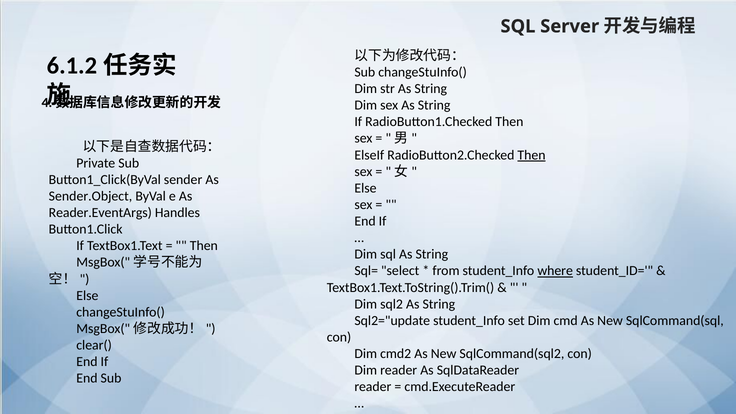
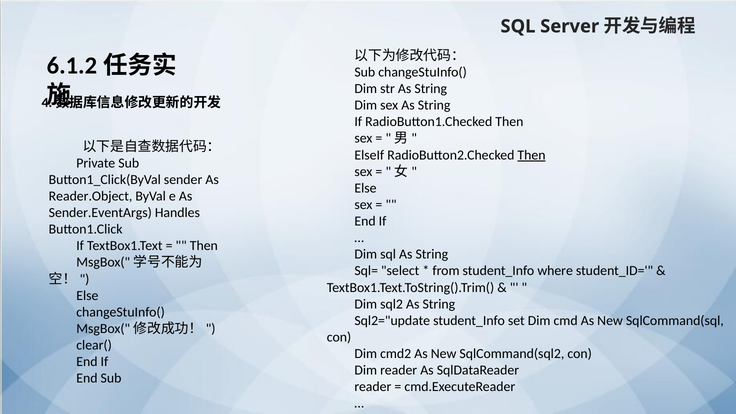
Sender.Object: Sender.Object -> Reader.Object (91, 196)
Reader.EventArgs: Reader.EventArgs -> Sender.EventArgs (100, 213)
where underline: present -> none (555, 271)
